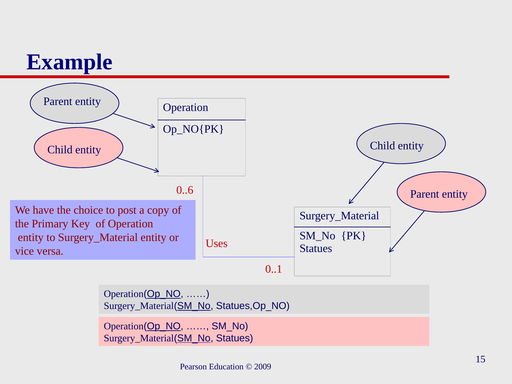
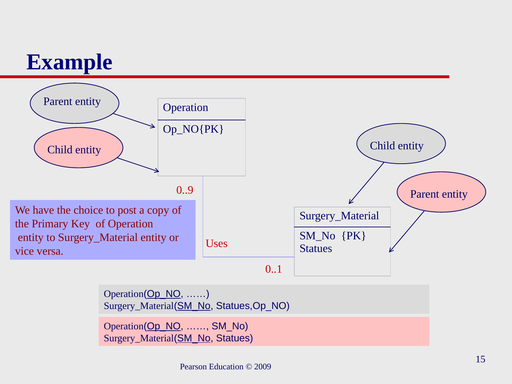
0..6: 0..6 -> 0..9 (185, 190)
